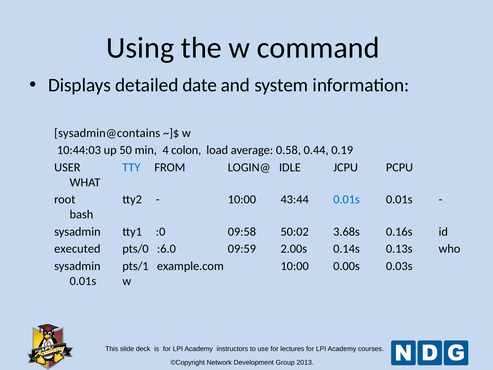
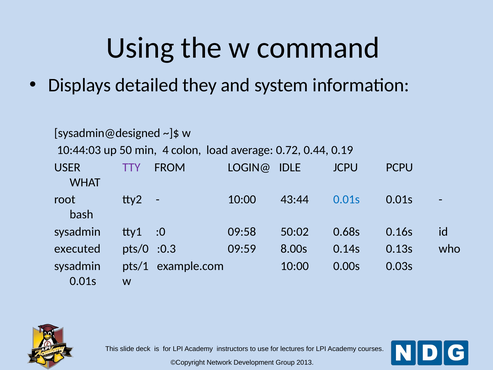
date: date -> they (200, 85)
sysadmin@contains: sysadmin@contains -> sysadmin@designed (107, 133)
0.58: 0.58 -> 0.72 (288, 150)
TTY colour: blue -> purple (131, 167)
3.68s: 3.68s -> 0.68s (347, 232)
:6.0: :6.0 -> :0.3 (166, 249)
2.00s: 2.00s -> 8.00s (294, 249)
